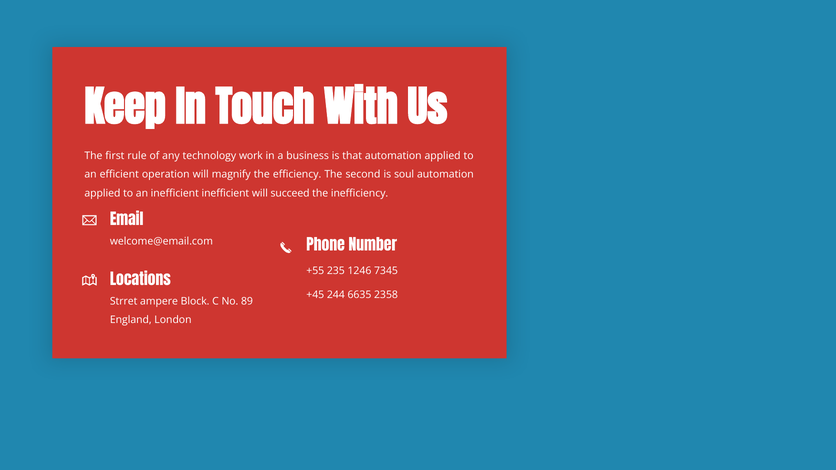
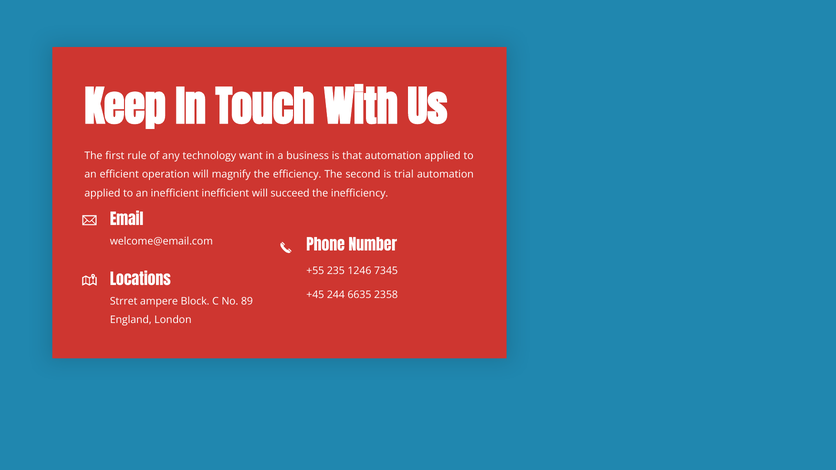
work: work -> want (251, 156)
soul: soul -> trial (404, 174)
